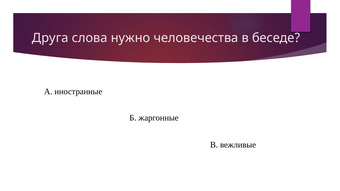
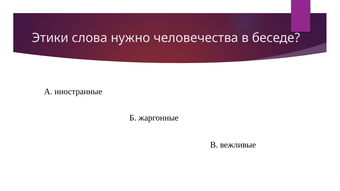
Друга: Друга -> Этики (50, 38)
